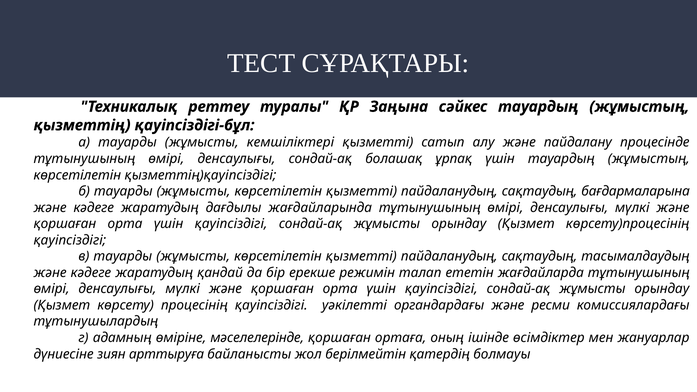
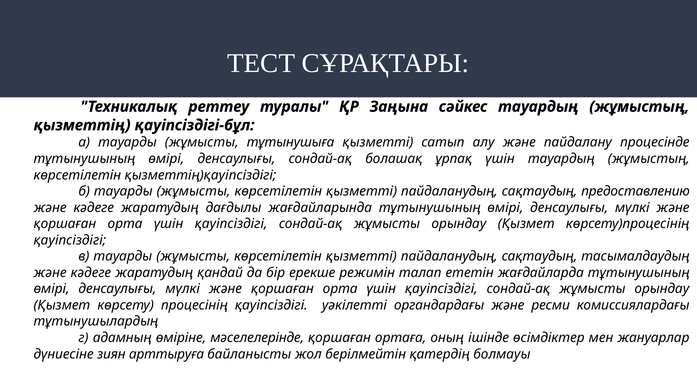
кемшіліктері: кемшіліктері -> тұтынушыға (291, 143)
бағдармаларына: бағдармаларына -> предоставлению (636, 191)
